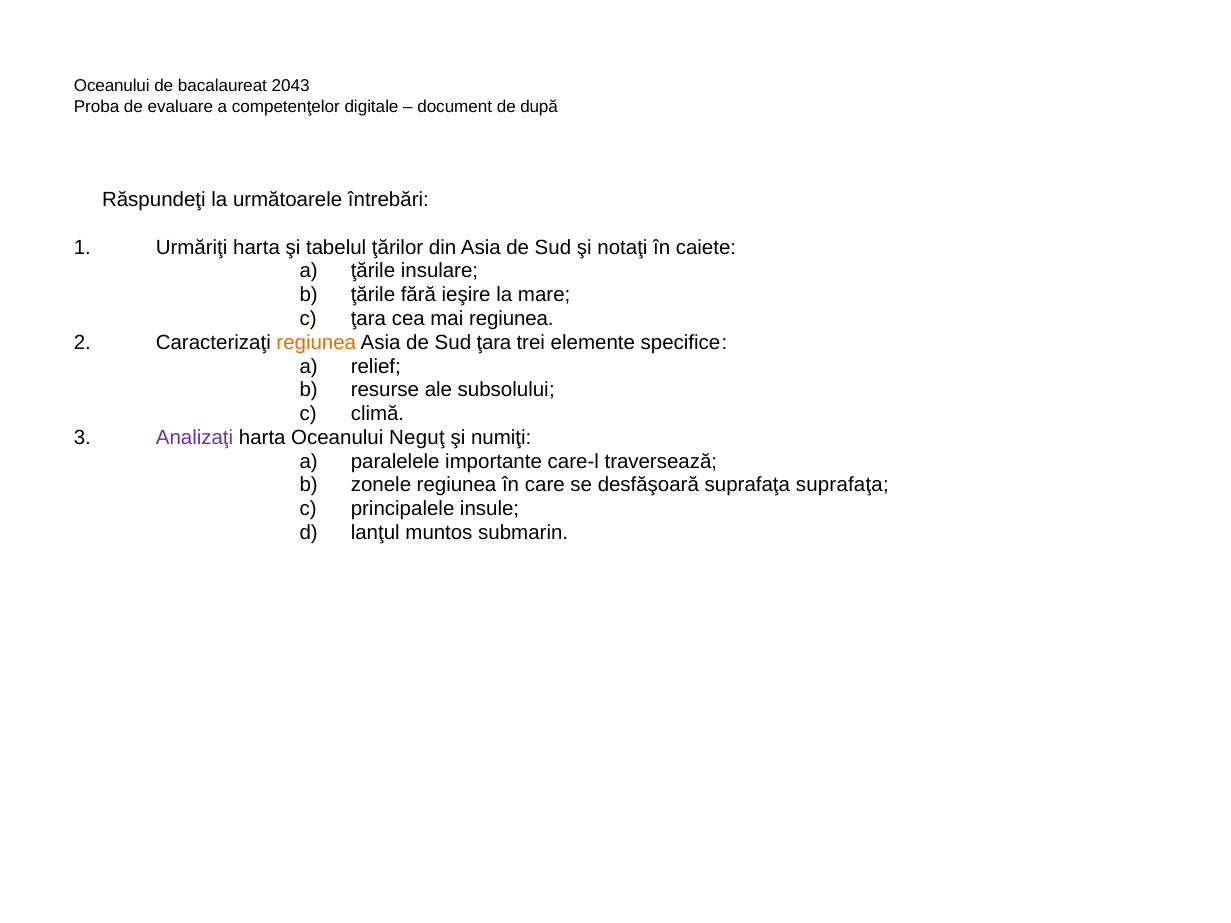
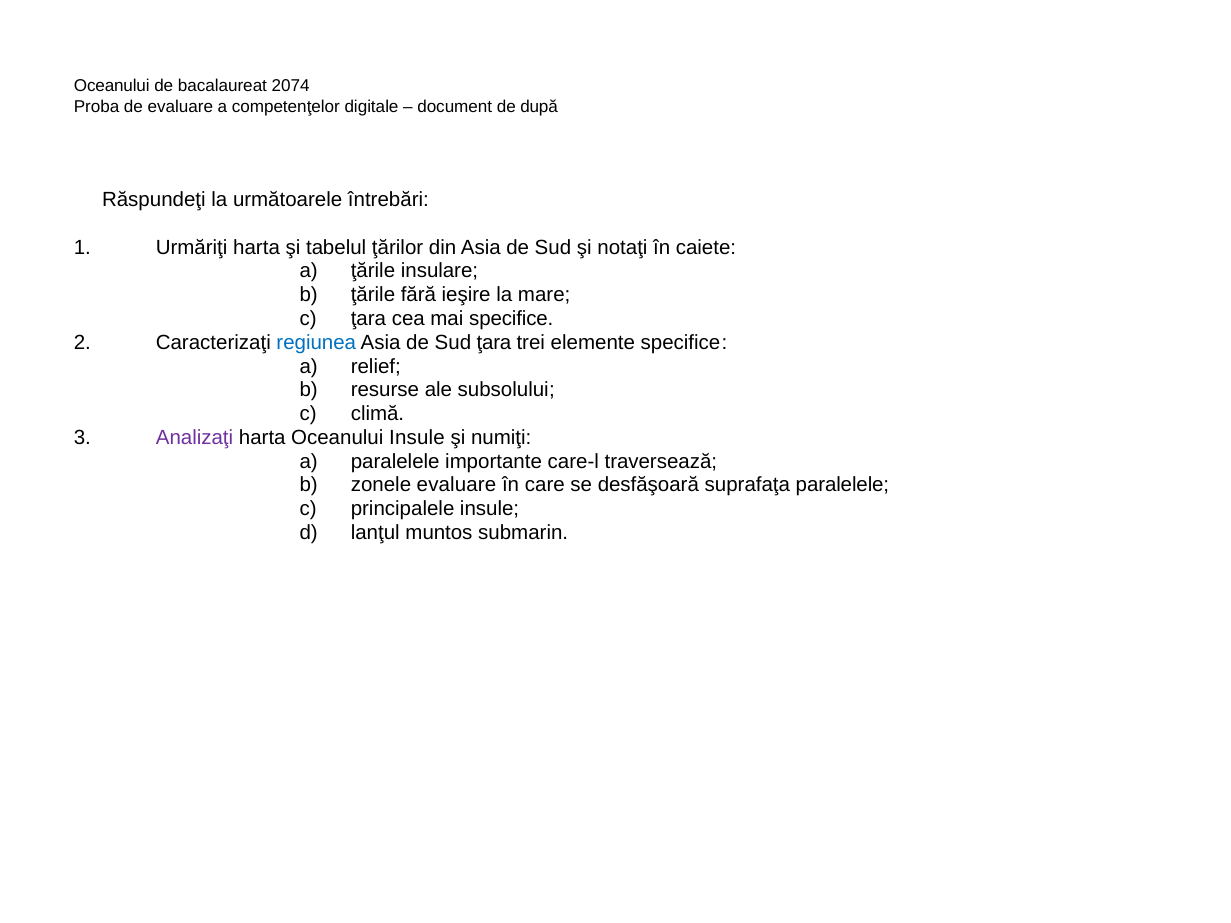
2043: 2043 -> 2074 (291, 86)
mai regiunea: regiunea -> specifice (511, 319)
regiunea colour: orange -> blue (316, 343)
Oceanului Neguţ: Neguţ -> Insule (417, 438)
zonele regiunea: regiunea -> evaluare (456, 485)
suprafaţa suprafaţa: suprafaţa -> paralelele (842, 485)
